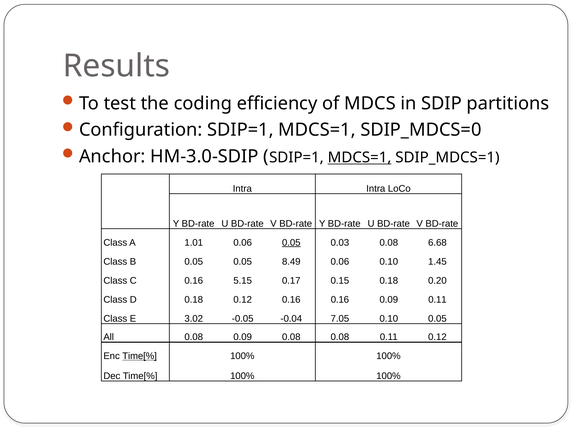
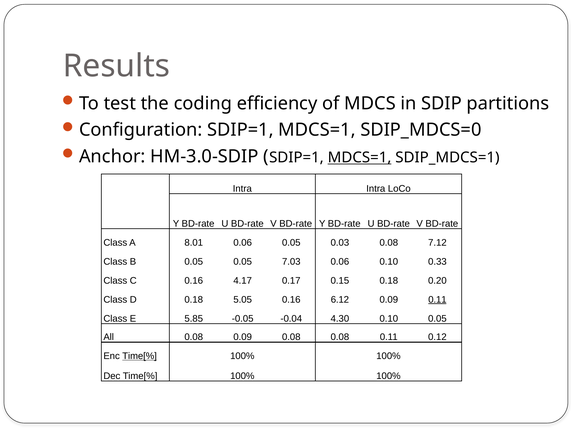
1.01: 1.01 -> 8.01 (194, 243)
0.05 underline: present -> none (291, 243)
6.68: 6.68 -> 7.12 (437, 243)
8.49: 8.49 -> 7.03 (291, 262)
1.45: 1.45 -> 0.33 (437, 262)
5.15: 5.15 -> 4.17 (243, 281)
0.18 0.12: 0.12 -> 5.05 (243, 300)
0.16 0.16: 0.16 -> 6.12 (340, 300)
0.11 underline: none -> present (437, 300)
3.02: 3.02 -> 5.85 (194, 319)
7.05: 7.05 -> 4.30 (340, 319)
